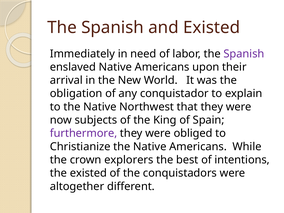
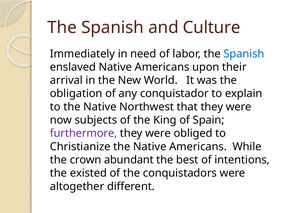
and Existed: Existed -> Culture (212, 27)
Spanish colour: purple -> blue (244, 54)
explorers: explorers -> abundant (129, 160)
